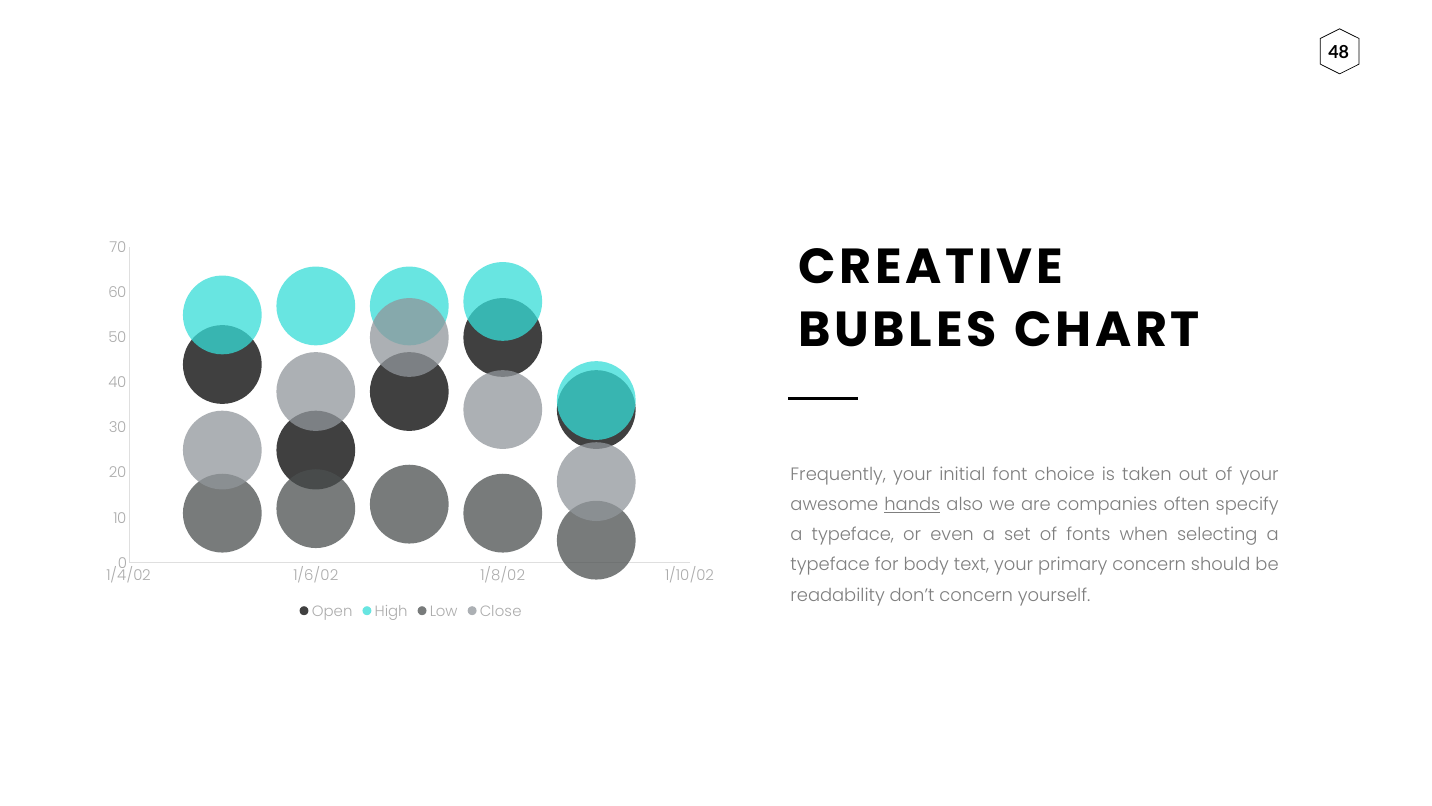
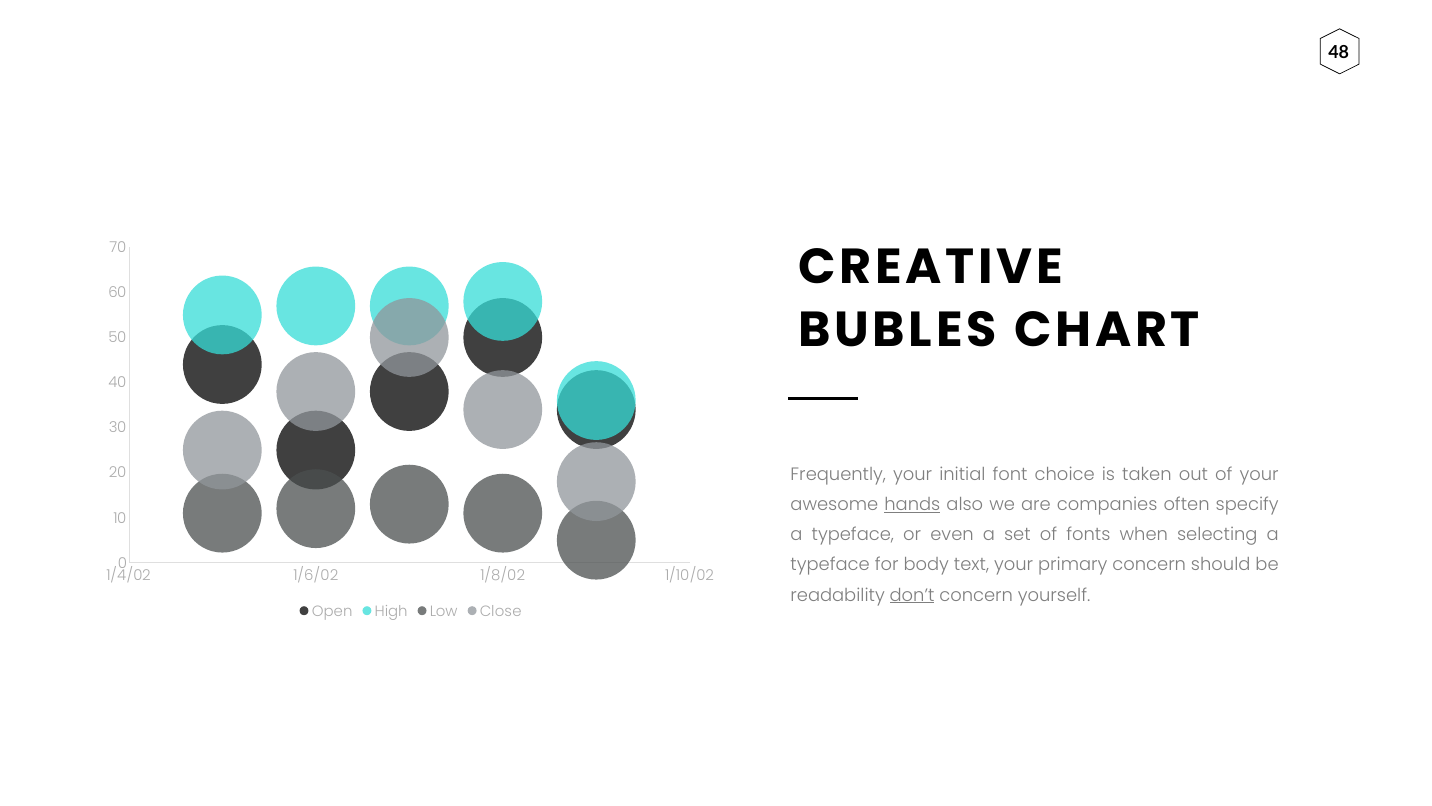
don’t underline: none -> present (912, 595)
